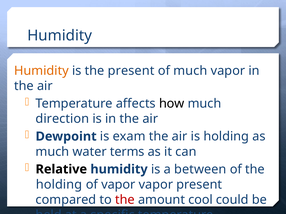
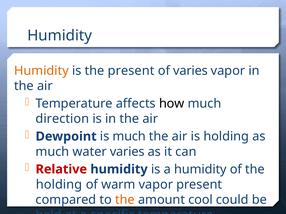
of much: much -> varies (190, 71)
is exam: exam -> much (129, 137)
water terms: terms -> varies (127, 152)
Relative colour: black -> red (61, 170)
a between: between -> humidity (200, 170)
of vapor: vapor -> warm (118, 185)
the colour: red -> orange (125, 200)
